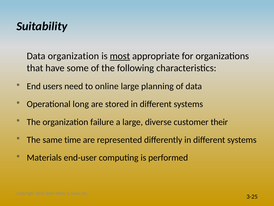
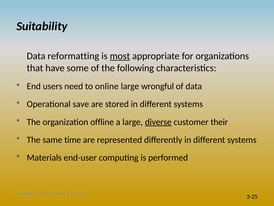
Data organization: organization -> reformatting (73, 56)
planning: planning -> wrongful (158, 86)
long: long -> save (81, 104)
failure: failure -> offline (102, 122)
diverse underline: none -> present (158, 122)
